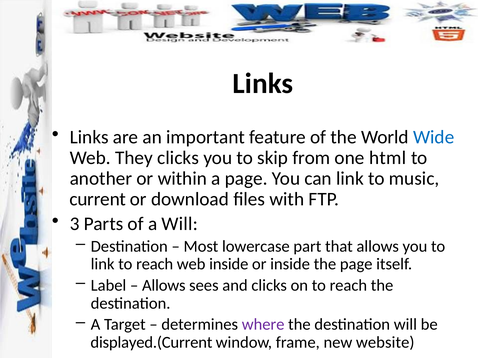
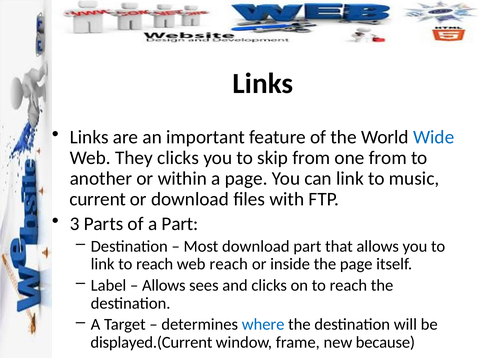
one html: html -> from (388, 158)
a Will: Will -> Part (180, 224)
Most lowercase: lowercase -> download (256, 247)
web inside: inside -> reach (229, 264)
where colour: purple -> blue (263, 325)
website: website -> because (385, 343)
